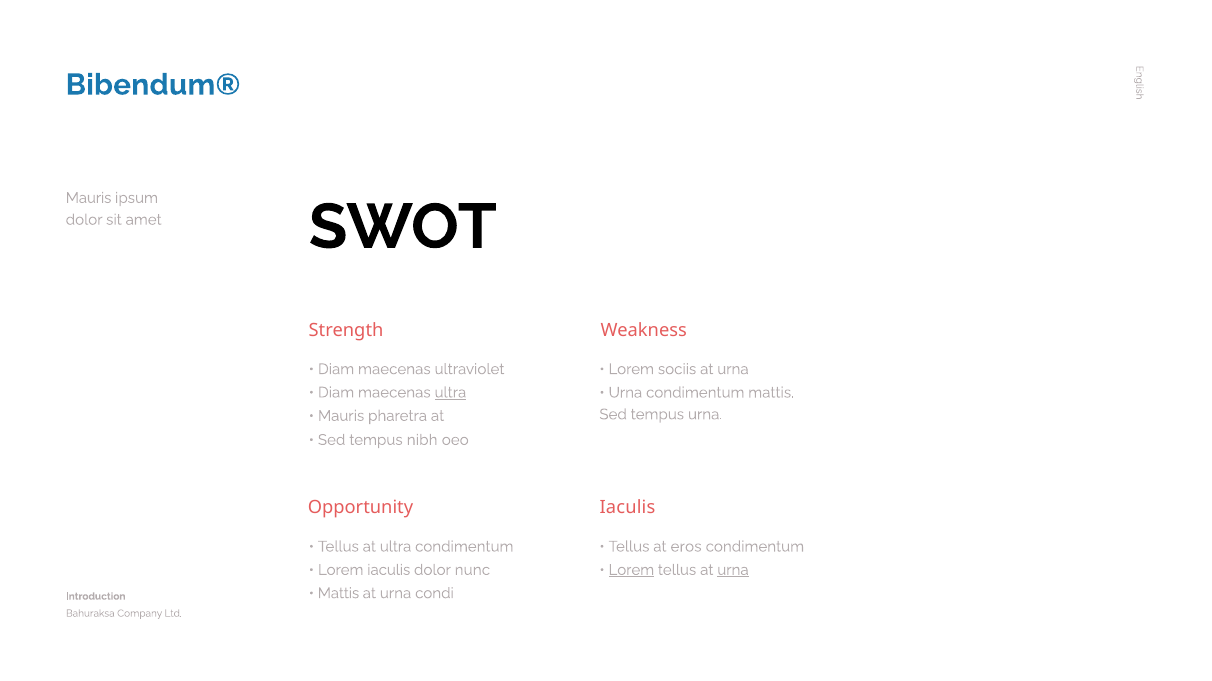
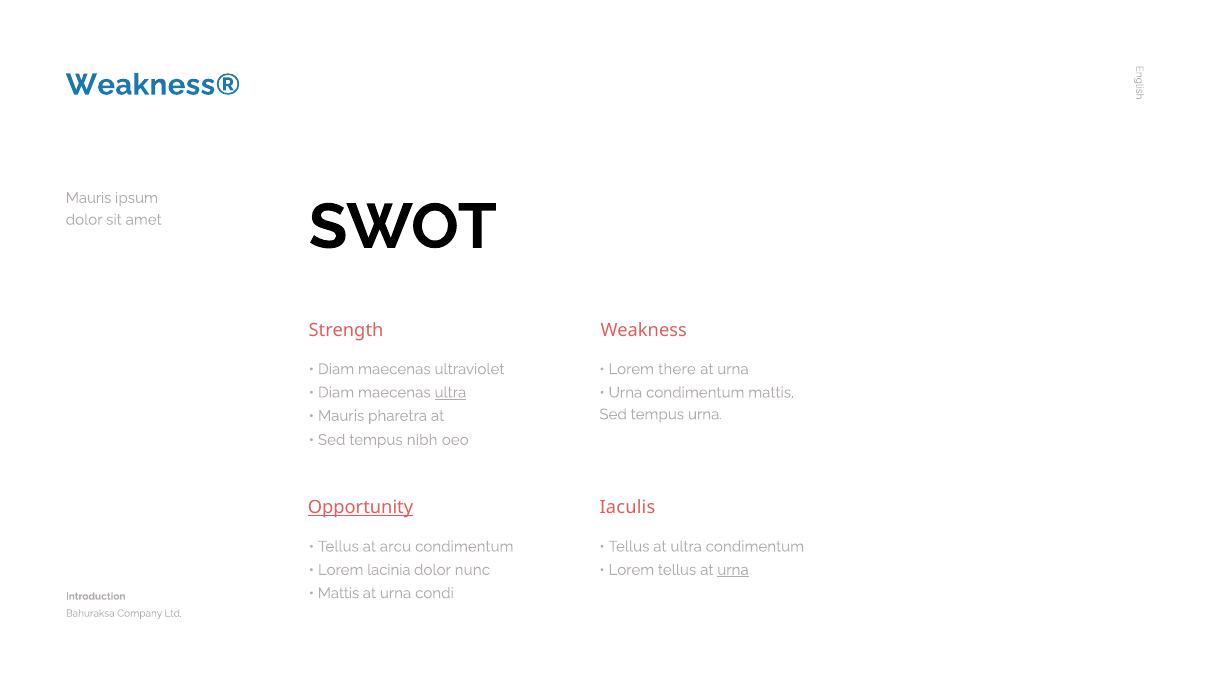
Bibendum®: Bibendum® -> Weakness® (153, 85)
sociis: sociis -> there (677, 370)
Opportunity underline: none -> present (360, 508)
at ultra: ultra -> arcu (395, 547)
at eros: eros -> ultra (686, 547)
Lorem iaculis: iaculis -> lacinia (389, 570)
Lorem underline: present -> none (631, 570)
